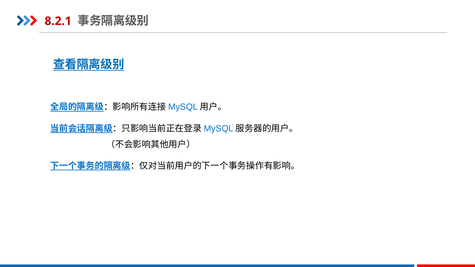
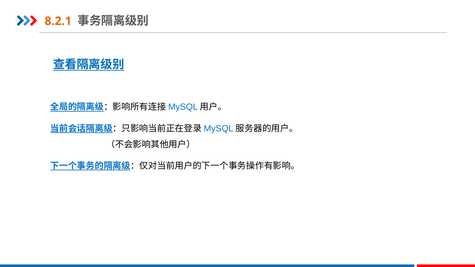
8.2.1 colour: red -> orange (58, 21)
